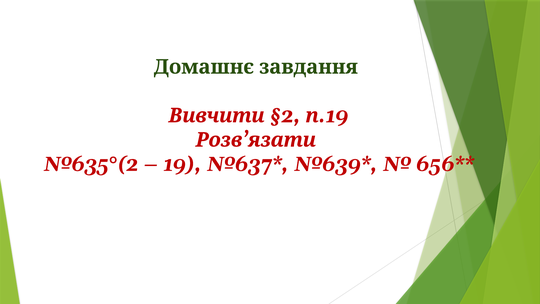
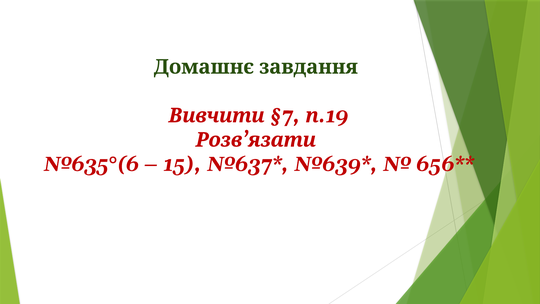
§2: §2 -> §7 (285, 115)
№635°(2: №635°(2 -> №635°(6 (91, 164)
19: 19 -> 15 (182, 164)
